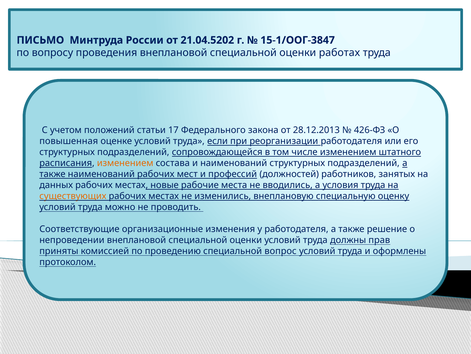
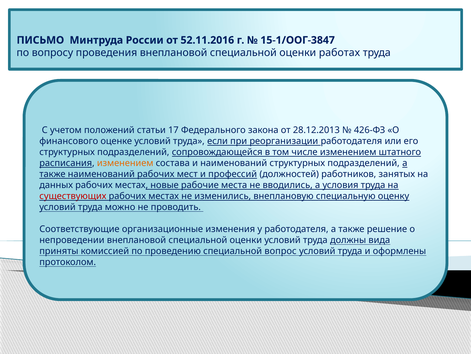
21.04.5202: 21.04.5202 -> 52.11.2016 (207, 40)
повышенная: повышенная -> финансового (69, 141)
существующих colour: orange -> red (73, 196)
прав: прав -> вида (379, 240)
